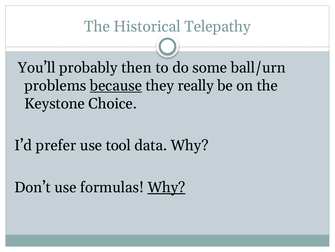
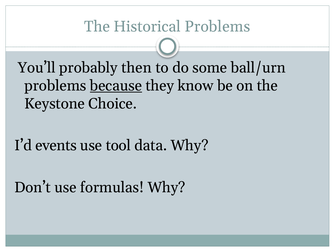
Historical Telepathy: Telepathy -> Problems (217, 26)
really: really -> know (196, 85)
prefer: prefer -> events (56, 145)
Why underline: present -> none (166, 187)
